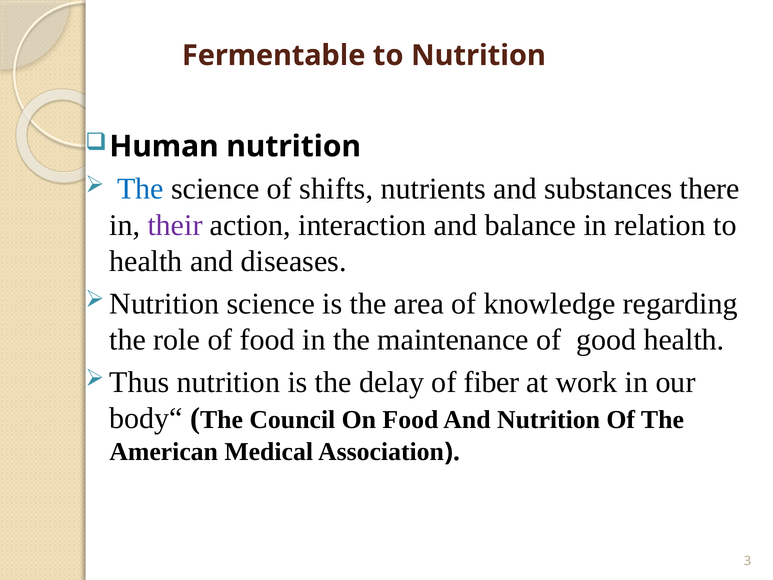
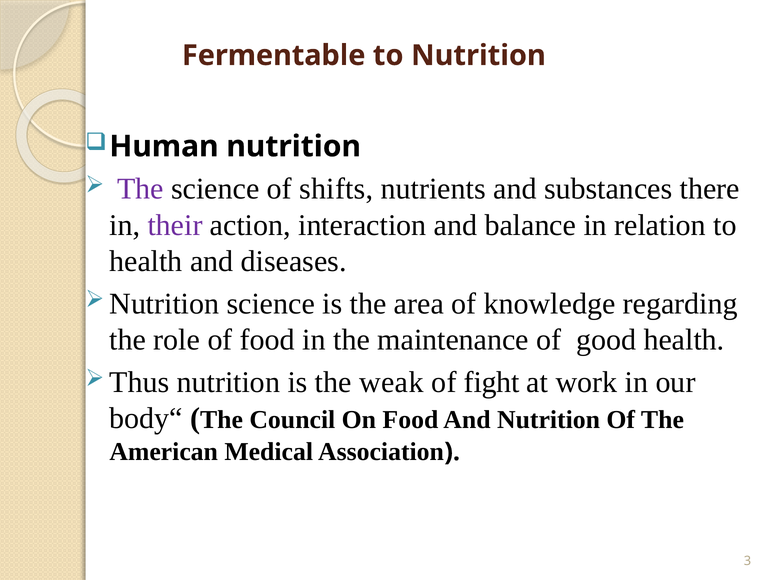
The colour: blue -> purple (140, 189)
delay: delay -> weak (391, 382)
fiber: fiber -> fight (492, 382)
